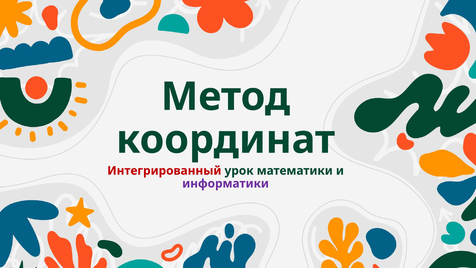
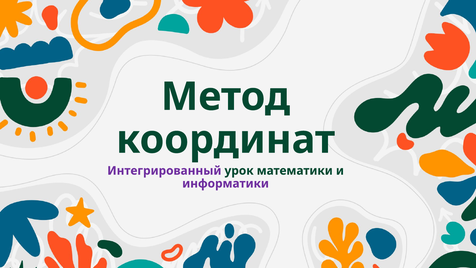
Интегрированный colour: red -> purple (164, 171)
